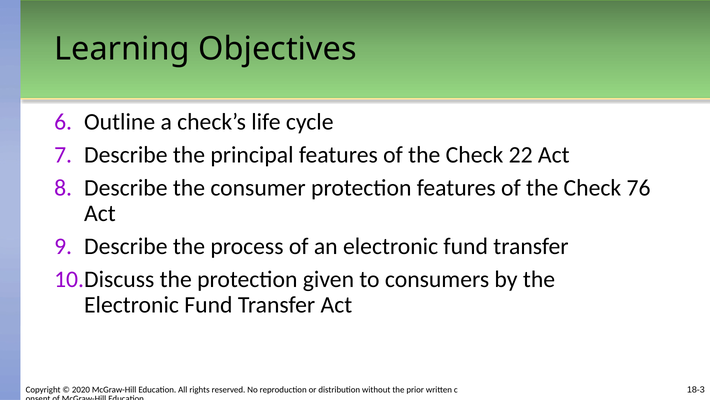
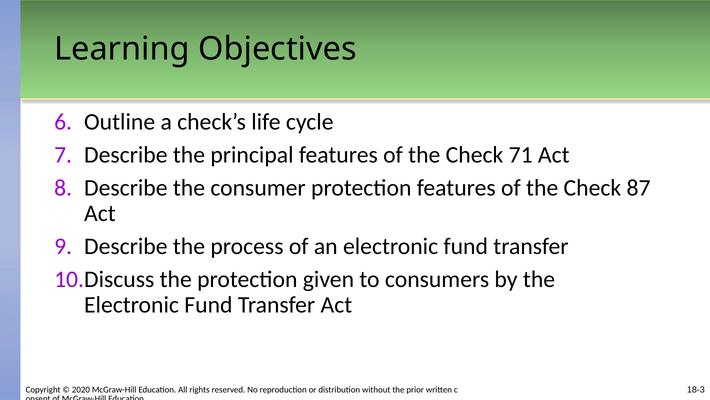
22: 22 -> 71 (521, 155)
76: 76 -> 87 (639, 188)
